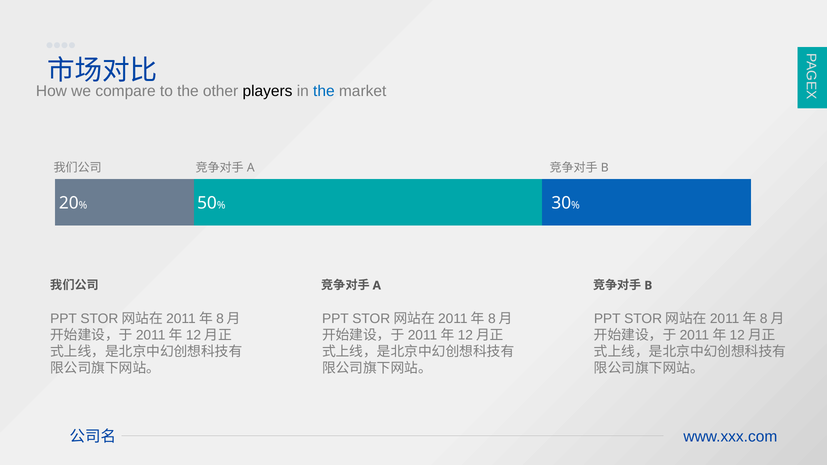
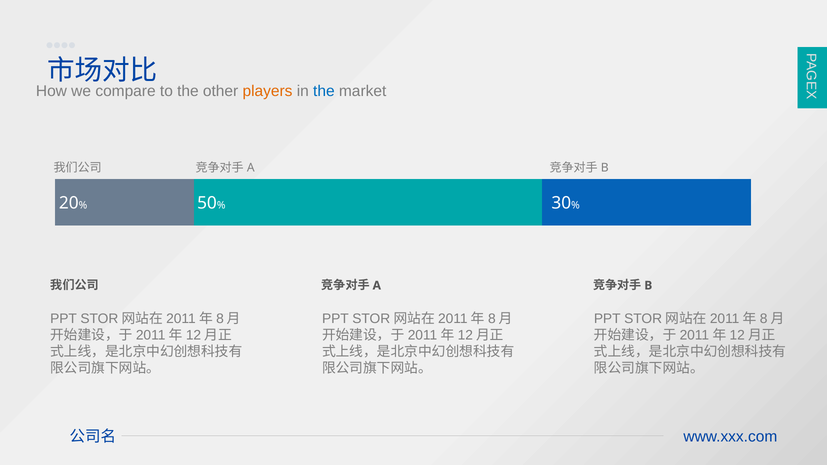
players colour: black -> orange (268, 91)
